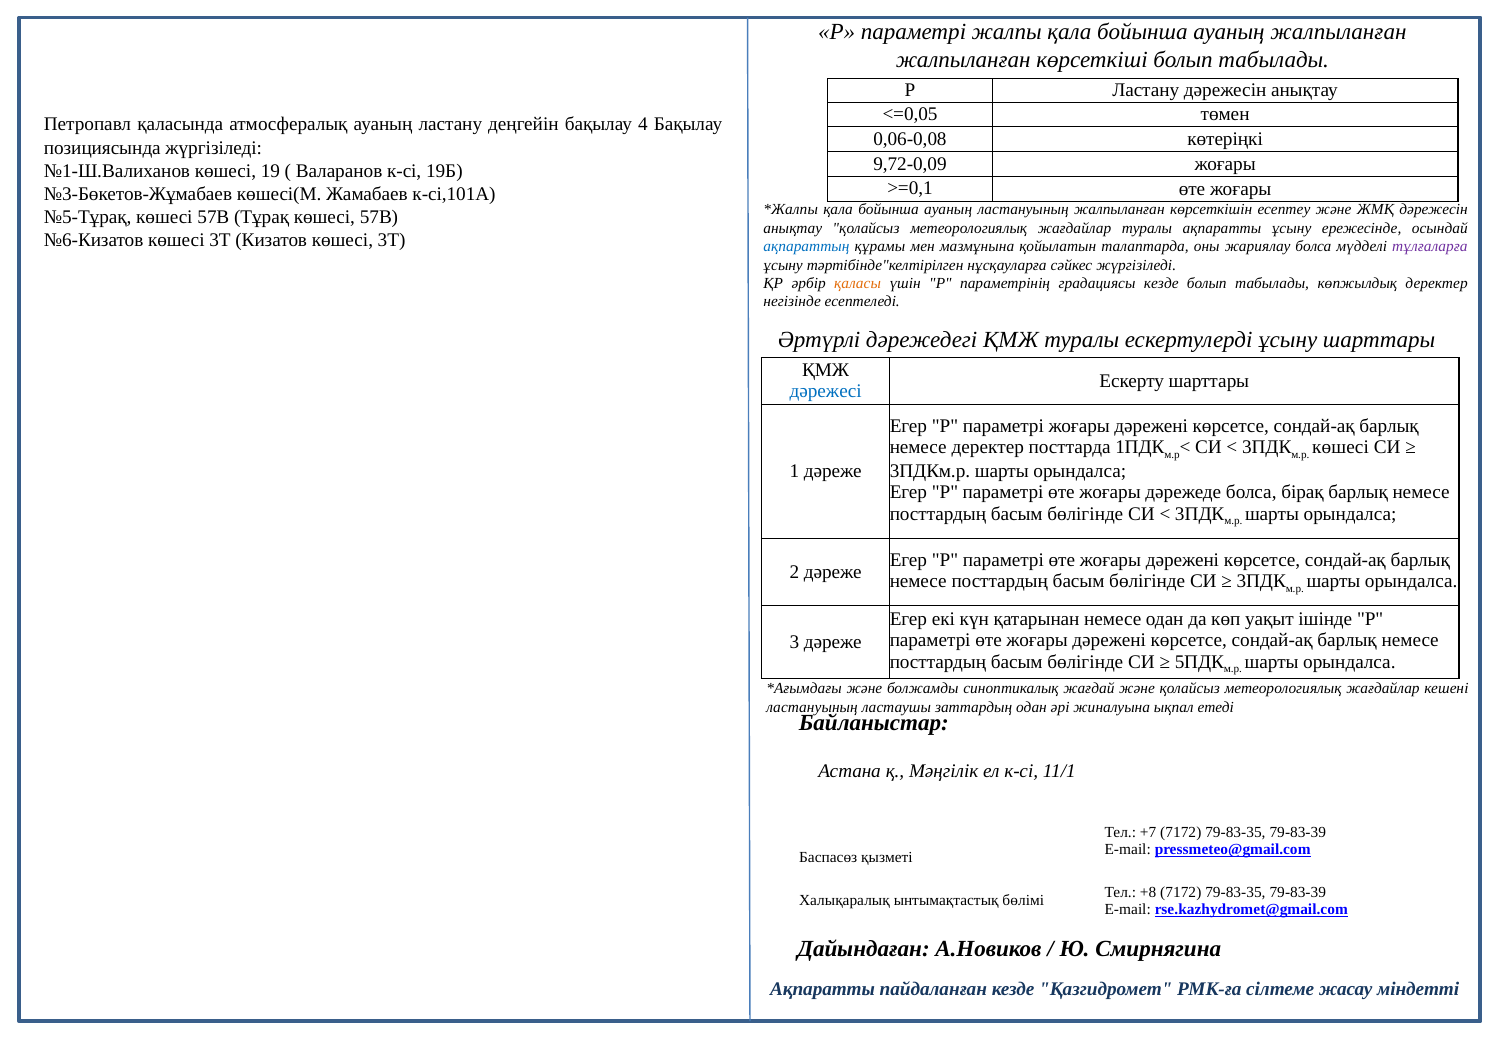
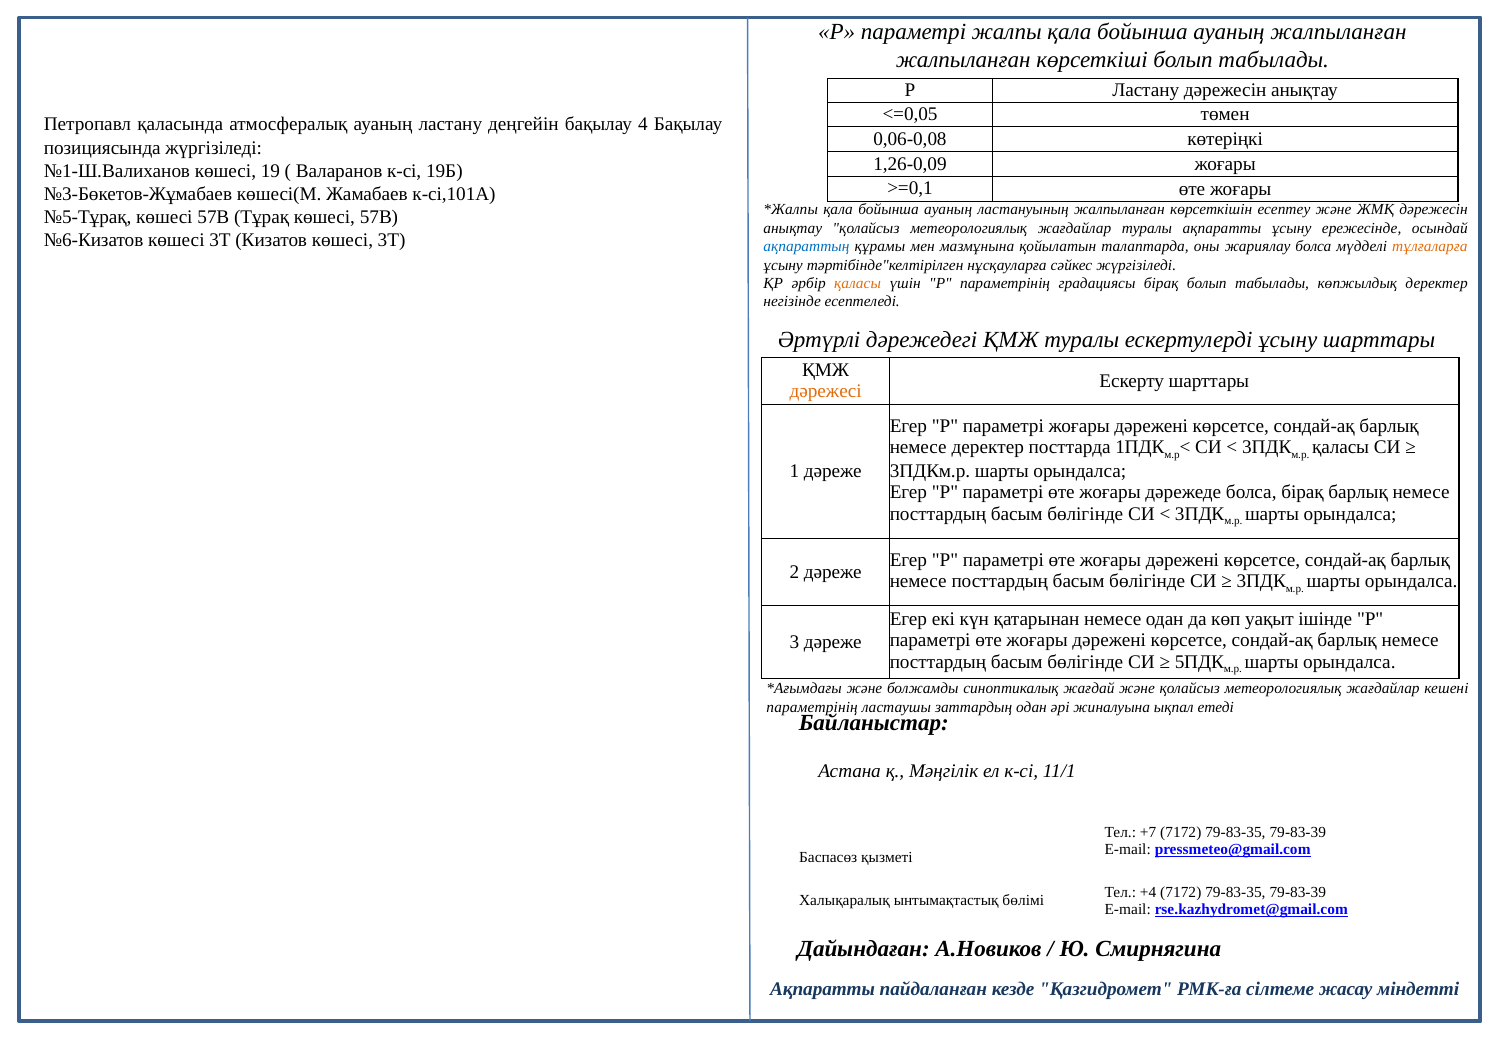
9,72-0,09: 9,72-0,09 -> 1,26-0,09 (910, 164)
тұлғаларға colour: purple -> orange (1430, 246)
градациясы кезде: кезде -> бірақ (1161, 283)
дәрежесі colour: blue -> orange (826, 391)
көшесі: көшесі -> қаласы (1341, 447)
ластануының: ластануының -> параметрінің (812, 707)
+8: +8 -> +4 (1148, 892)
